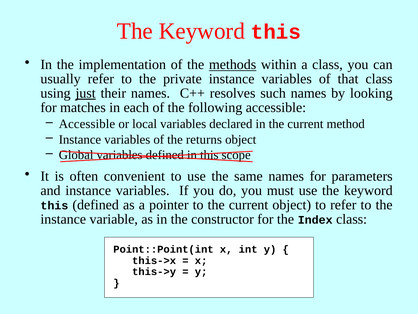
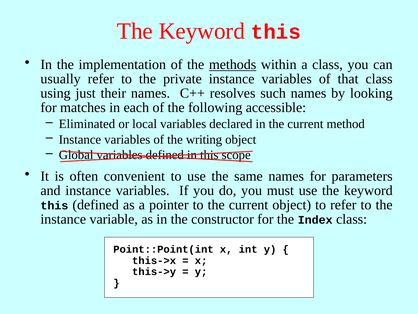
just underline: present -> none (86, 93)
Accessible: Accessible -> Eliminated (87, 124)
returns: returns -> writing (204, 139)
